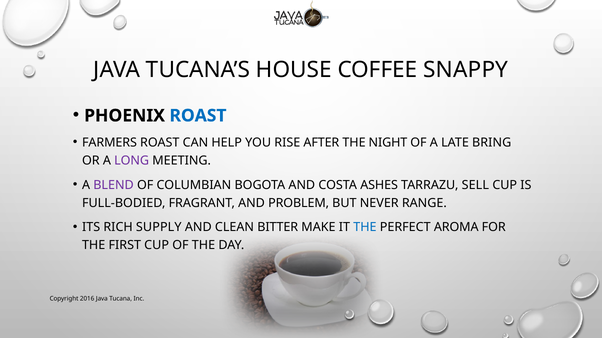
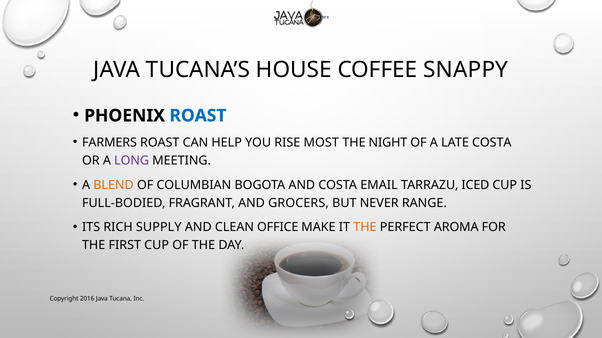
AFTER: AFTER -> MOST (321, 143)
LATE BRING: BRING -> COSTA (492, 143)
BLEND colour: purple -> orange (114, 185)
ASHES: ASHES -> EMAIL (379, 185)
SELL: SELL -> ICED (475, 185)
PROBLEM: PROBLEM -> GROCERS (299, 203)
BITTER: BITTER -> OFFICE (278, 228)
THE colour: blue -> orange (365, 228)
